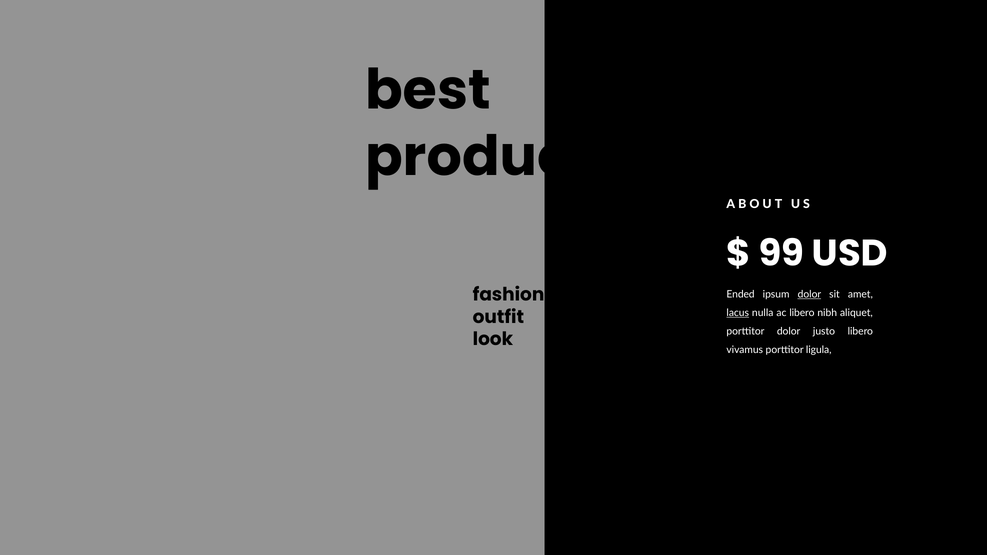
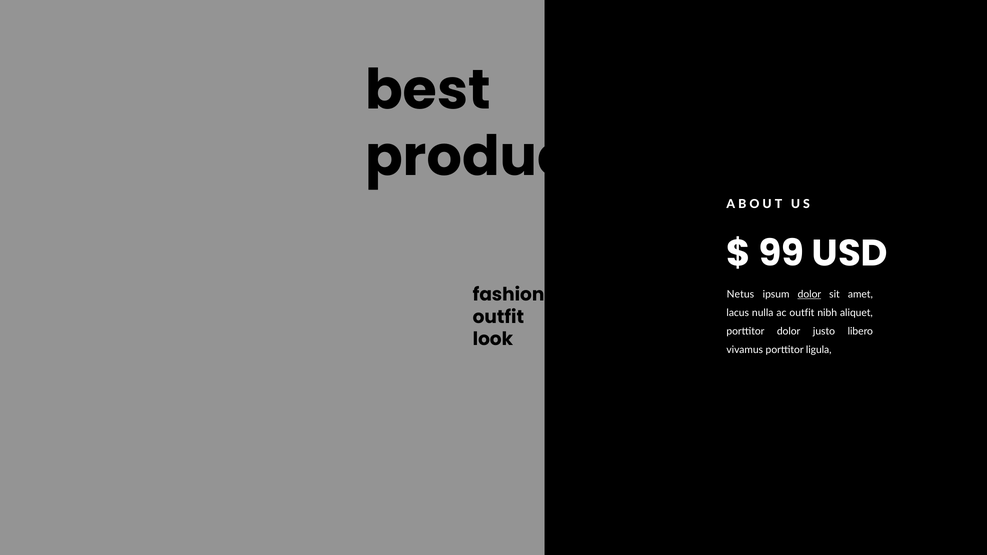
Ended: Ended -> Netus (740, 294)
lacus underline: present -> none (738, 313)
ac libero: libero -> outfit (802, 313)
